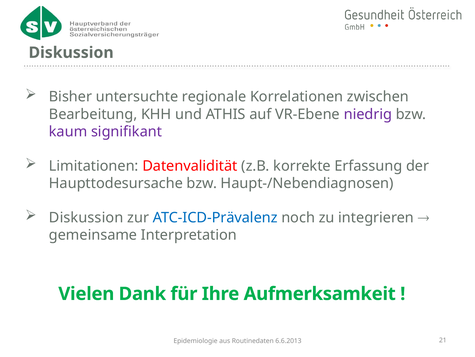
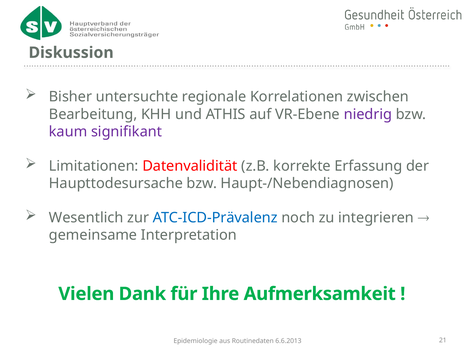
Diskussion: Diskussion -> Wesentlich (86, 217)
